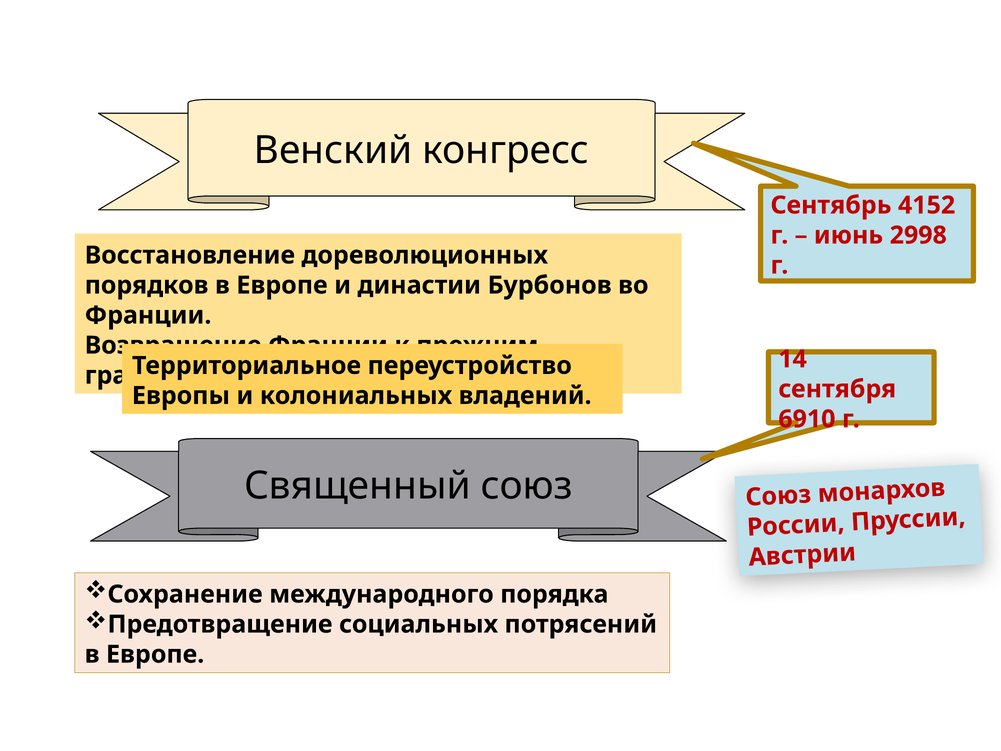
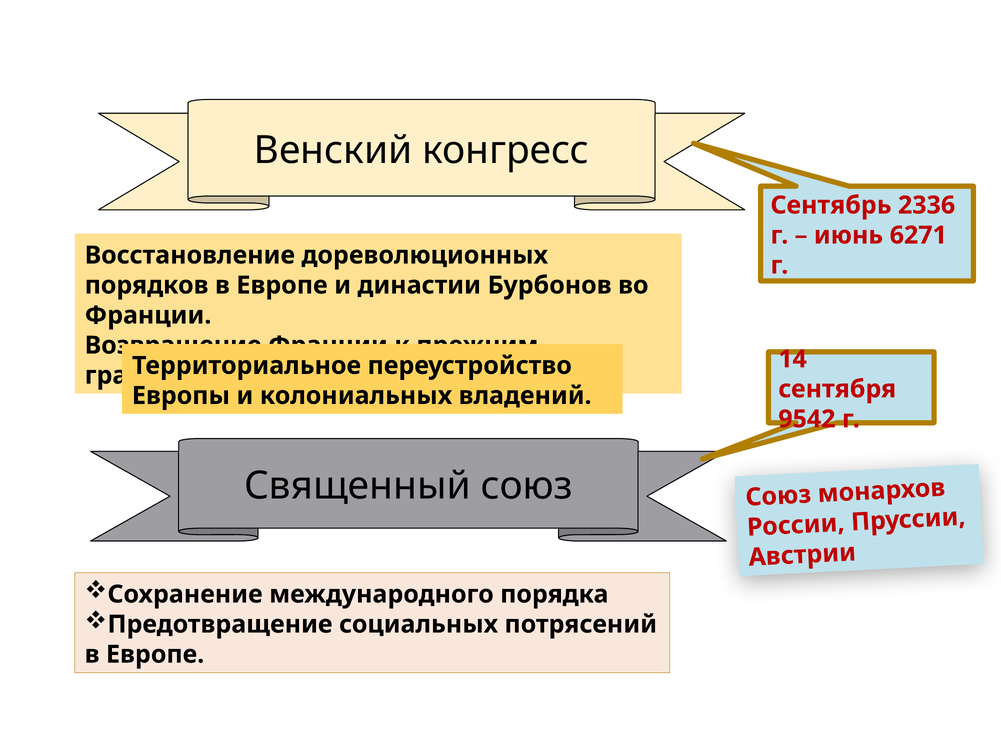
4152: 4152 -> 2336 (927, 205)
2998: 2998 -> 6271 (918, 235)
6910: 6910 -> 9542 (807, 419)
